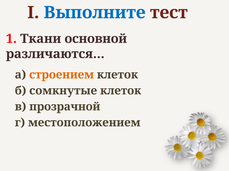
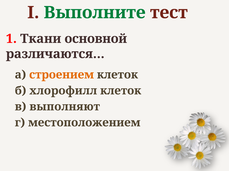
Выполните colour: blue -> green (95, 13)
сомкнутые: сомкнутые -> хлорофилл (63, 91)
прозрачной: прозрачной -> выполняют (65, 107)
